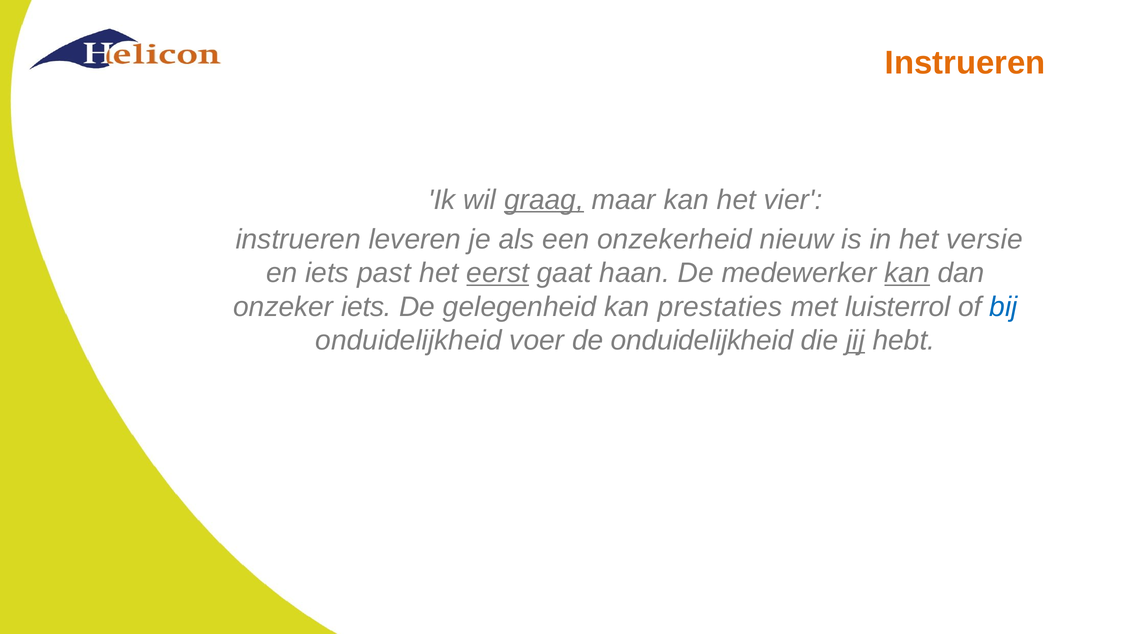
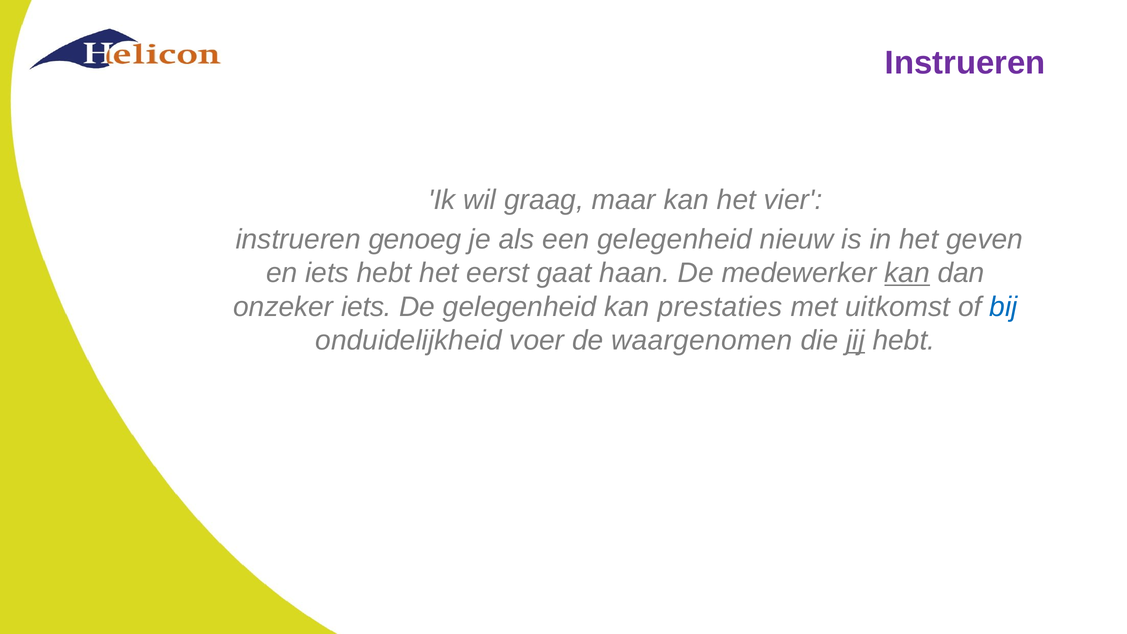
Instrueren colour: orange -> purple (965, 63)
graag underline: present -> none (544, 200)
leveren: leveren -> genoeg (415, 239)
een onzekerheid: onzekerheid -> gelegenheid (675, 239)
versie: versie -> geven (985, 239)
iets past: past -> hebt (384, 273)
eerst underline: present -> none (498, 273)
luisterrol: luisterrol -> uitkomst (898, 307)
de onduidelijkheid: onduidelijkheid -> waargenomen (702, 341)
